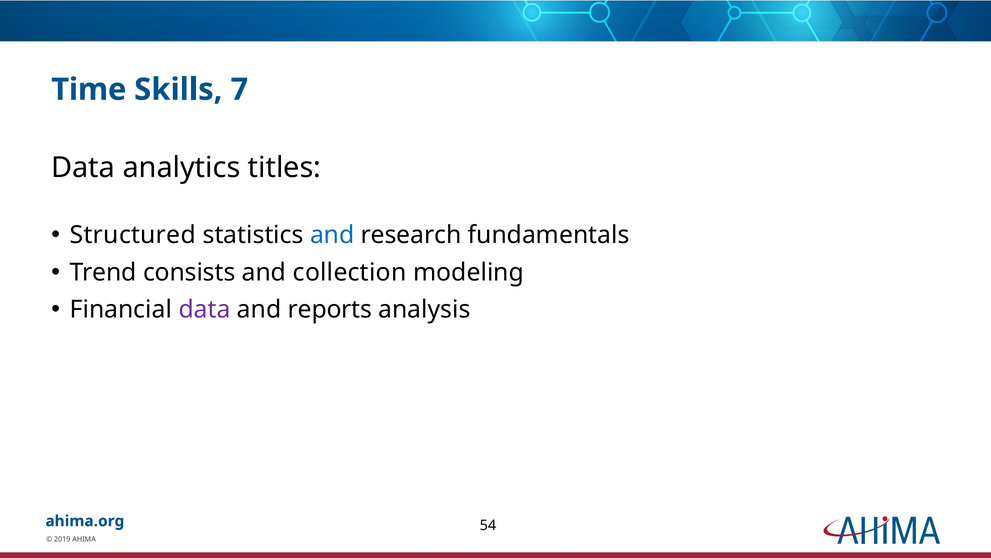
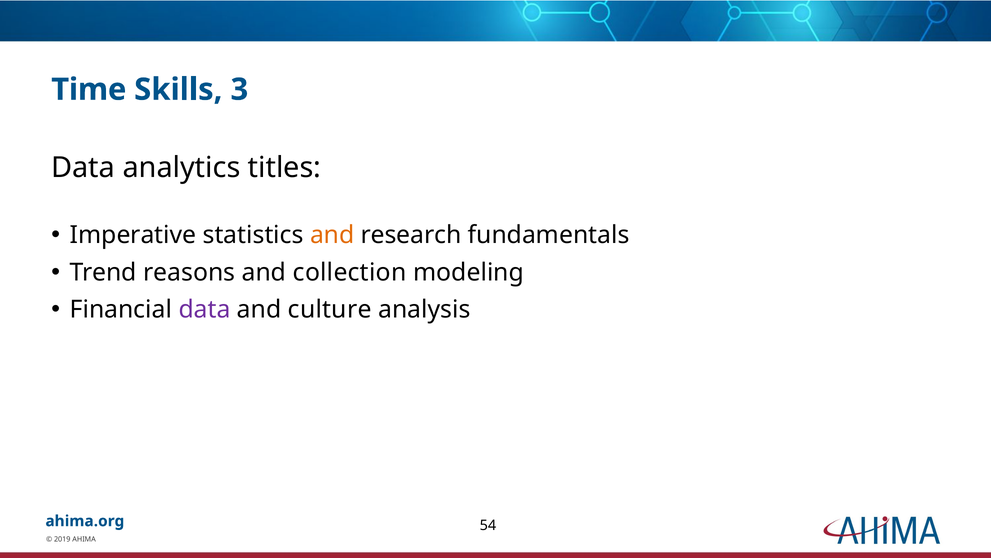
7: 7 -> 3 (239, 89)
Structured: Structured -> Imperative (133, 235)
and colour: blue -> orange (332, 235)
consists: consists -> reasons (189, 272)
reports: reports -> culture (330, 309)
